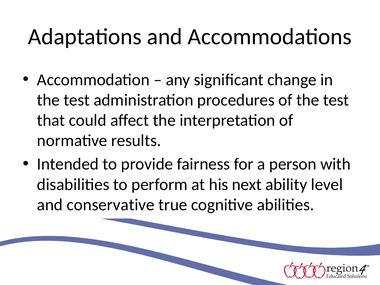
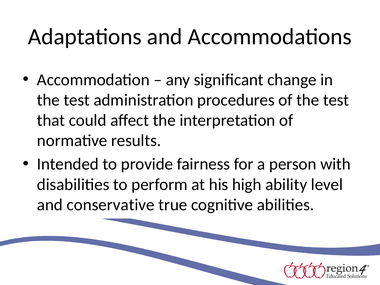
next: next -> high (247, 184)
